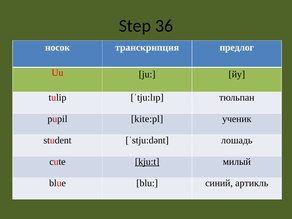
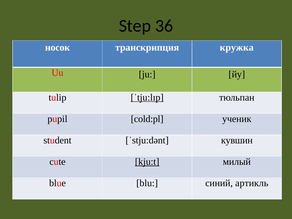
предлог: предлог -> кружка (237, 47)
ˈtju:lɪp underline: none -> present (147, 97)
kite:pl: kite:pl -> cold:pl (147, 119)
лошадь: лошадь -> кувшин (237, 140)
